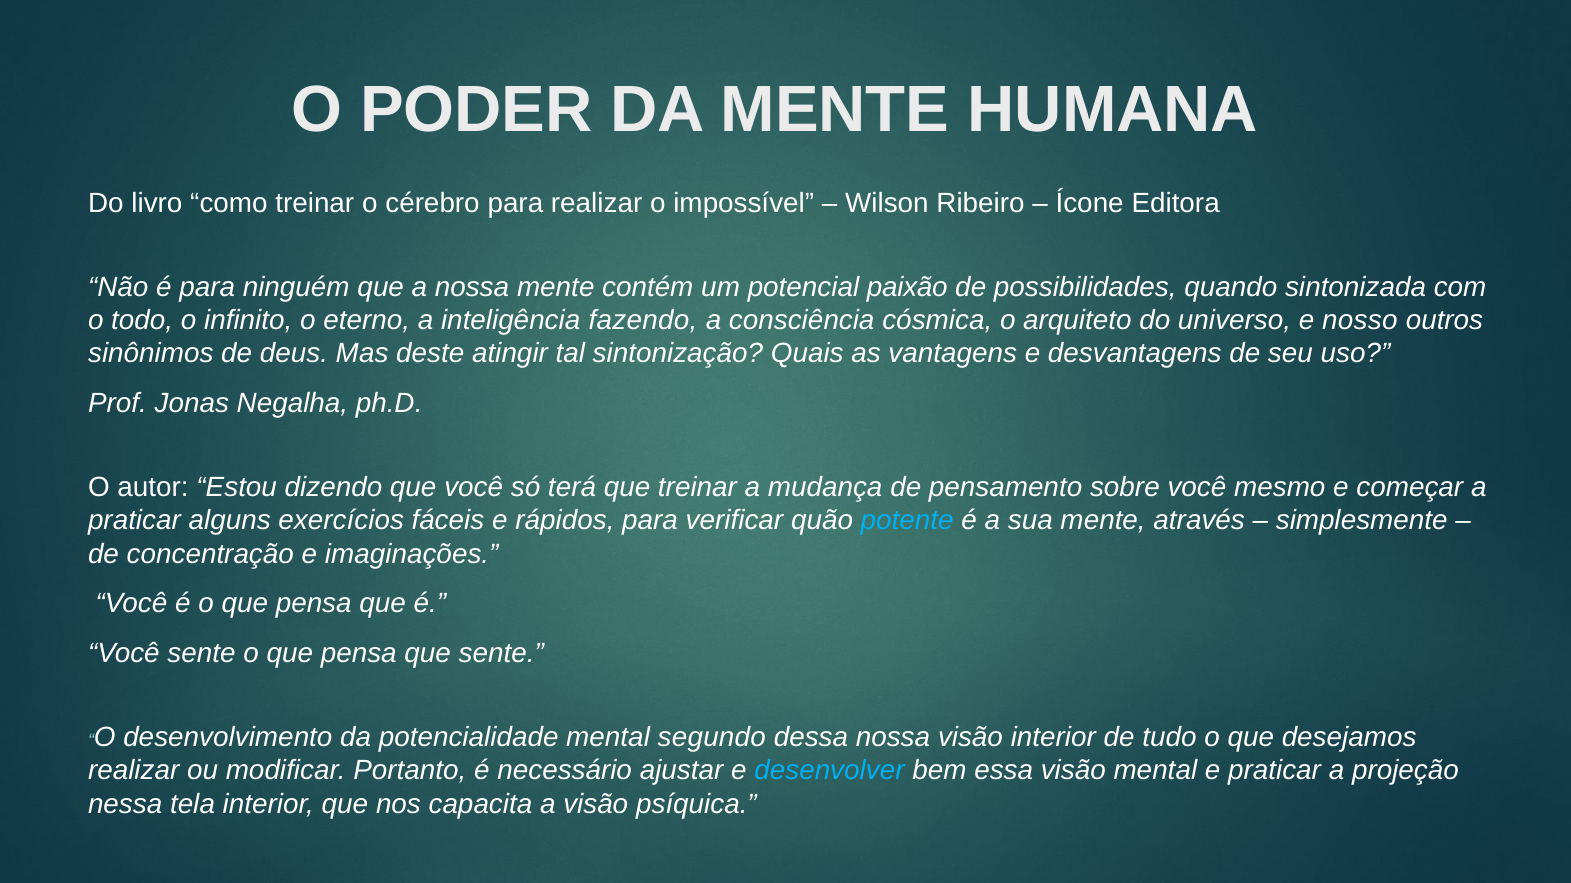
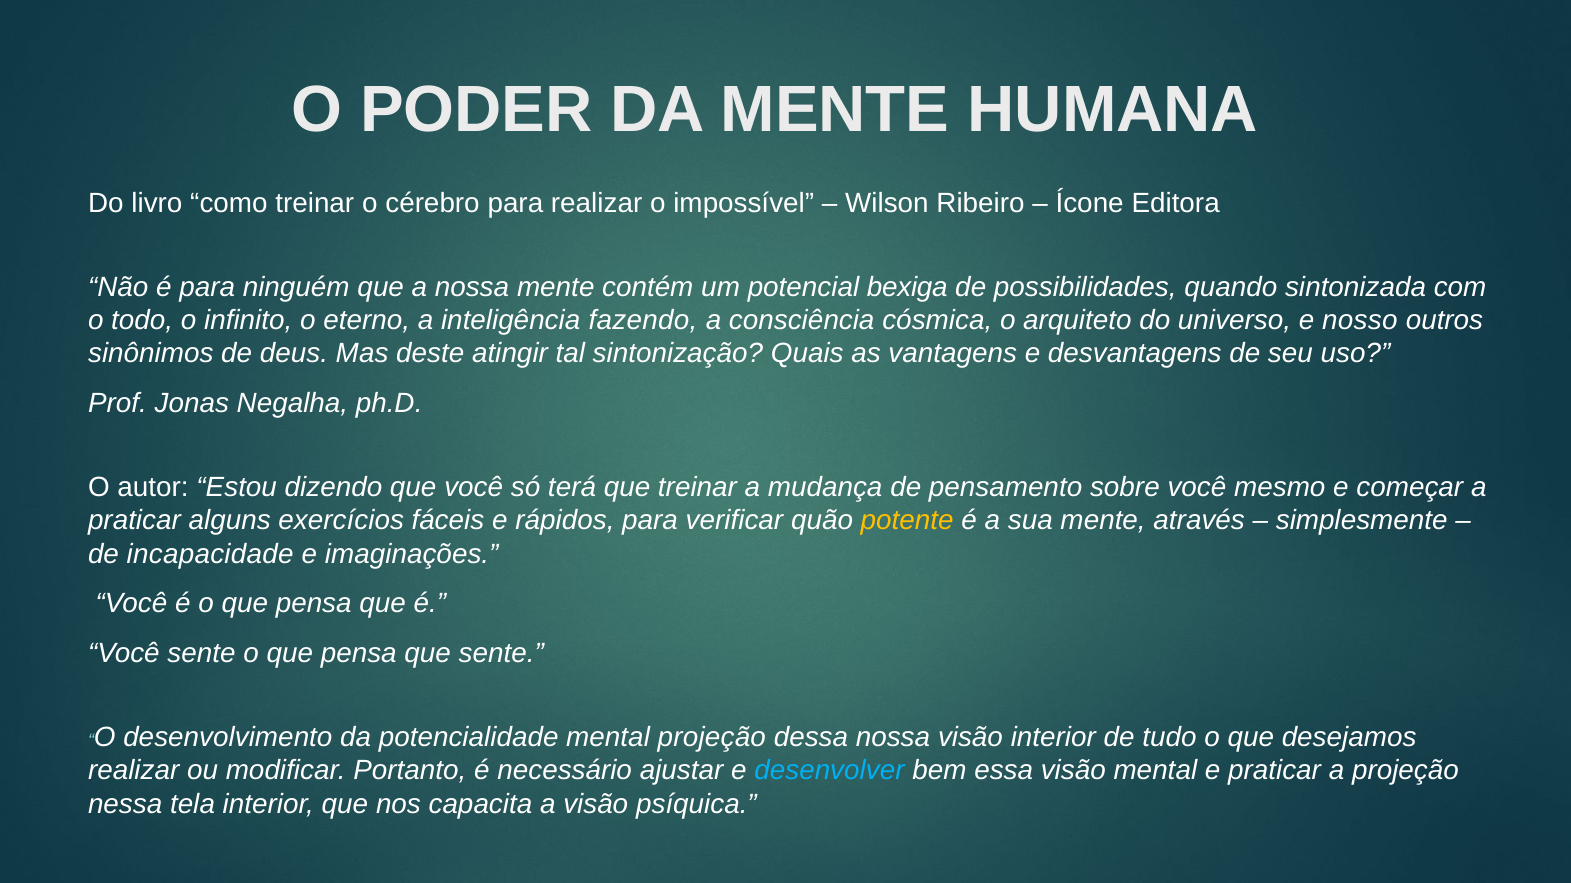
paixão: paixão -> bexiga (907, 287)
potente colour: light blue -> yellow (907, 521)
concentração: concentração -> incapacidade (210, 554)
mental segundo: segundo -> projeção (712, 738)
